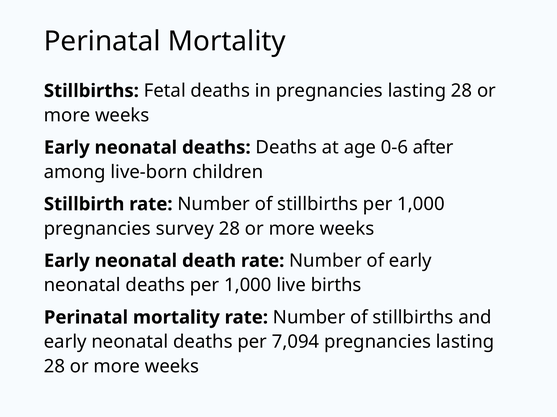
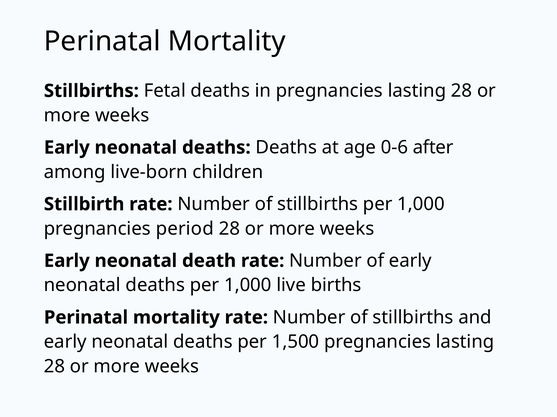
survey: survey -> period (185, 229)
7,094: 7,094 -> 1,500 (296, 342)
